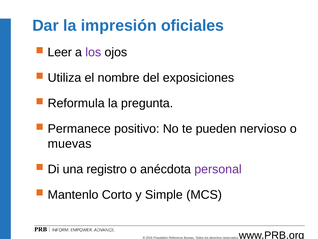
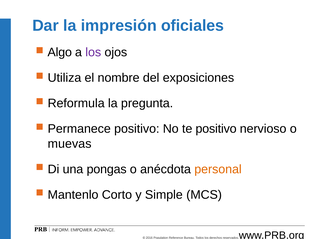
Leer: Leer -> Algo (60, 52)
te pueden: pueden -> positivo (216, 129)
registro: registro -> pongas (107, 169)
personal colour: purple -> orange (218, 169)
